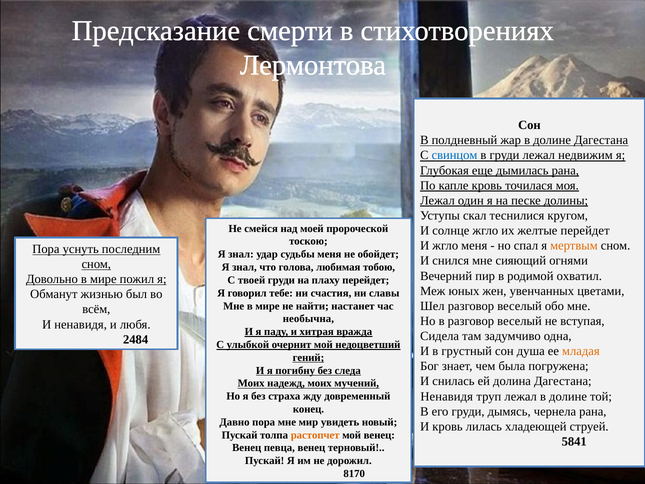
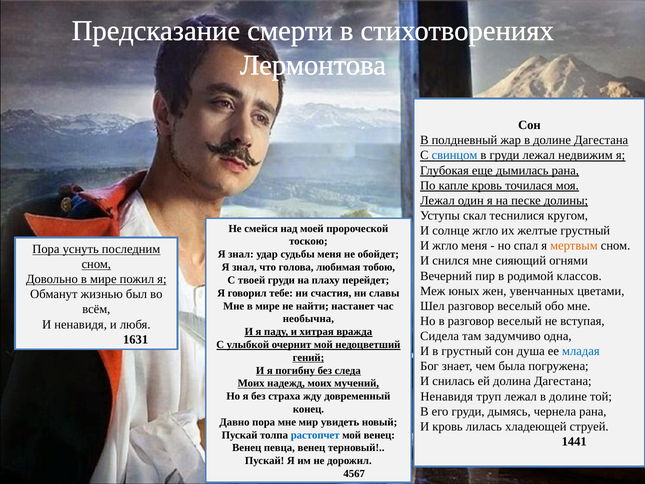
желтые перейдет: перейдет -> грустный (585, 231)
охватил: охватил -> классов (579, 276)
2484: 2484 -> 1631 (136, 339)
младая colour: orange -> blue (581, 351)
растопчет colour: orange -> blue (315, 435)
5841: 5841 -> 1441 (574, 441)
8170: 8170 -> 4567 (354, 474)
